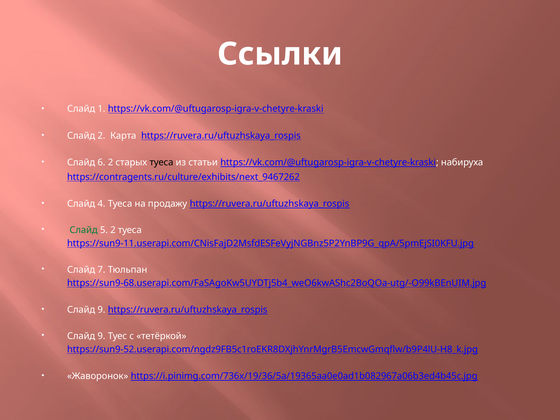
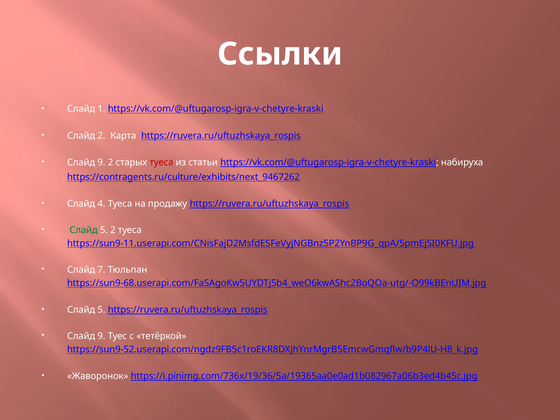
6: 6 -> 9 (101, 162)
туеса colour: black -> red (161, 162)
9: 9 -> 5 (101, 310)
